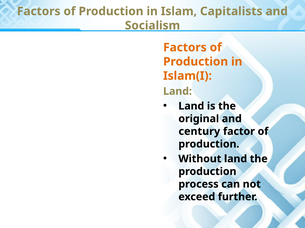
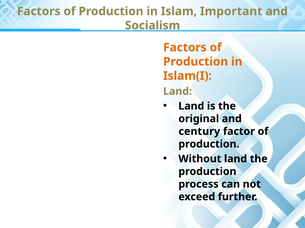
Capitalists: Capitalists -> Important (231, 11)
